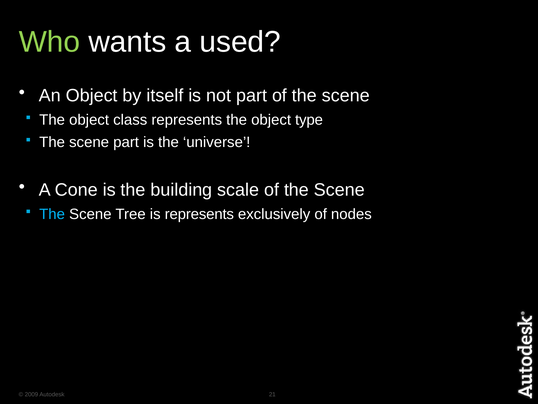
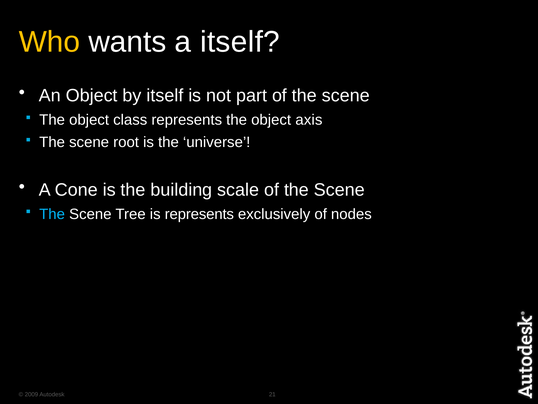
Who colour: light green -> yellow (49, 42)
a used: used -> itself (240, 42)
type: type -> axis (309, 120)
scene part: part -> root (126, 142)
